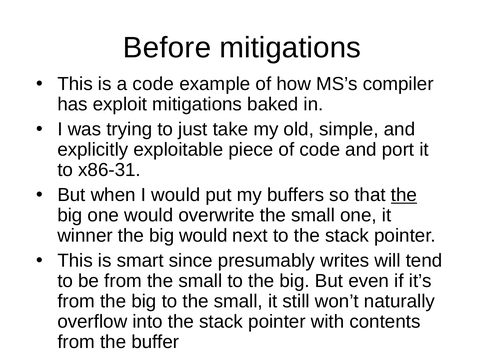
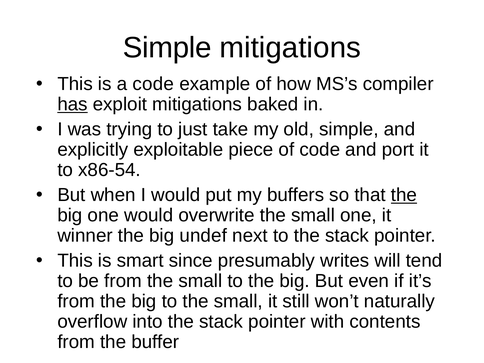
Before: Before -> Simple (167, 48)
has underline: none -> present (73, 104)
x86-31: x86-31 -> x86-54 (110, 170)
big would: would -> undef (203, 236)
